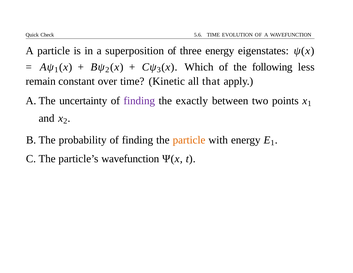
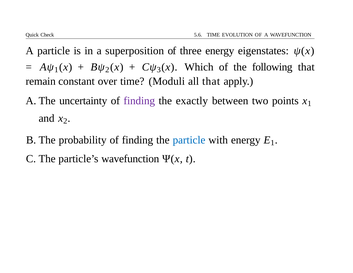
following less: less -> that (306, 67)
Kinetic: Kinetic -> Moduli (167, 81)
particle colour: orange -> blue (189, 140)
